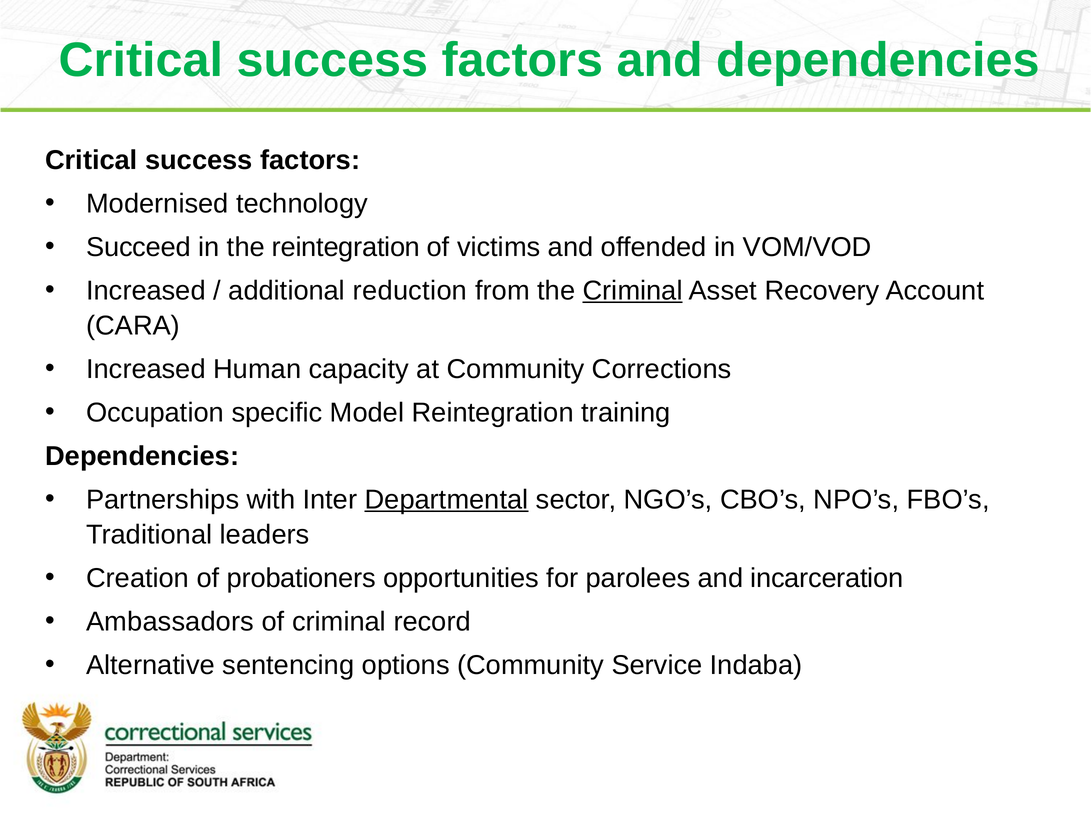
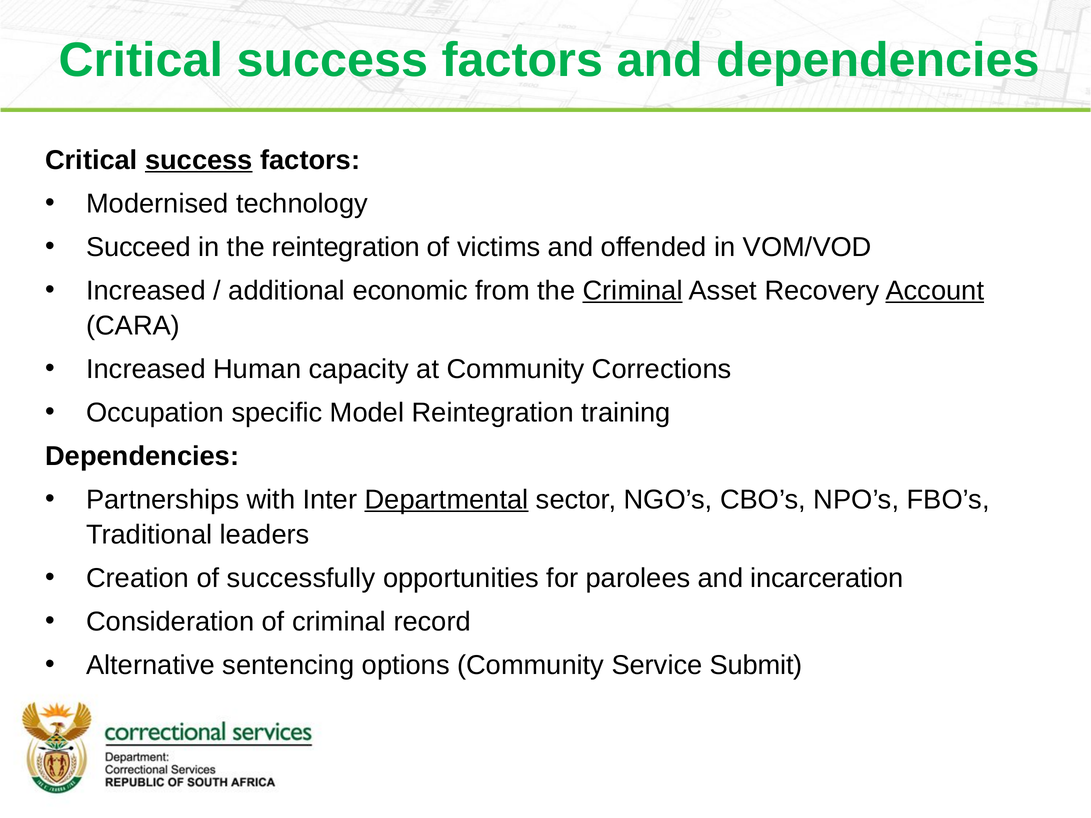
success underline: none -> present (199, 160)
reduction: reduction -> economic (410, 291)
Account underline: none -> present (935, 291)
probationers: probationers -> successfully (301, 579)
Ambassadors: Ambassadors -> Consideration (170, 622)
Indaba: Indaba -> Submit (756, 665)
